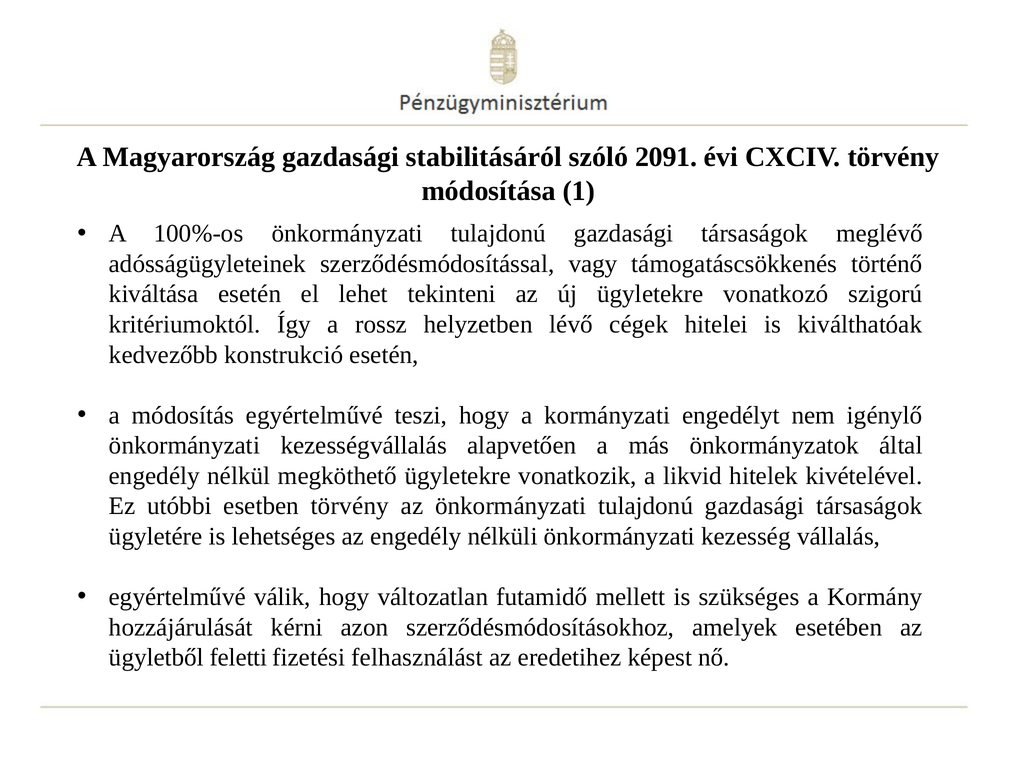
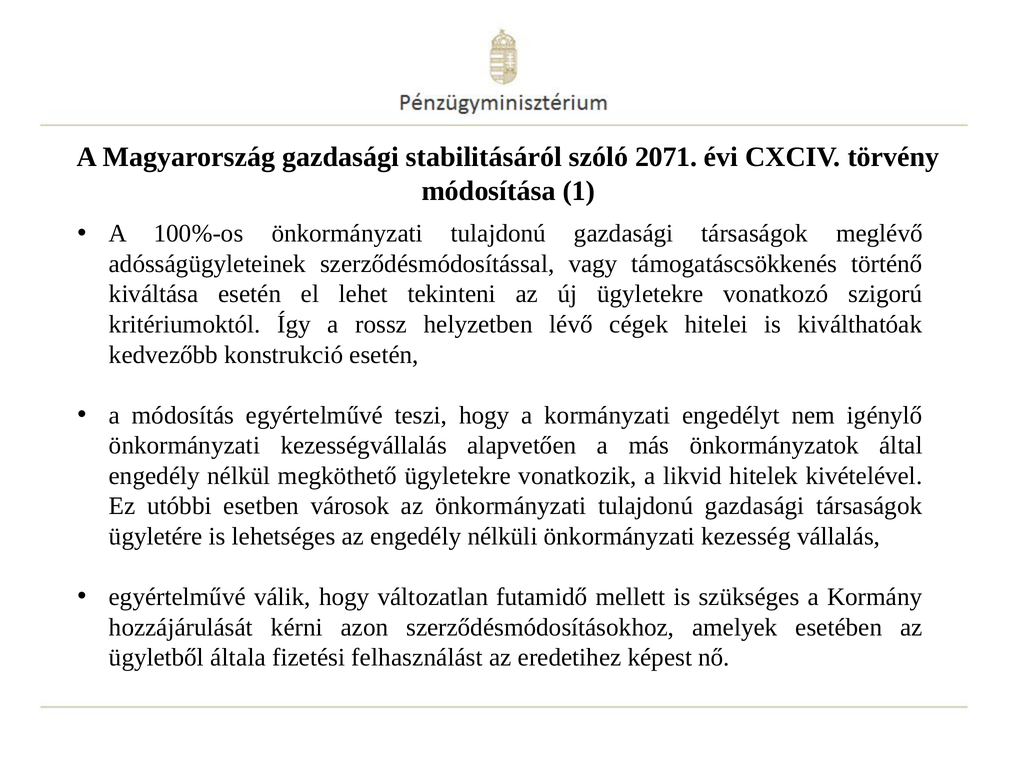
2091: 2091 -> 2071 (666, 157)
esetben törvény: törvény -> városok (350, 506)
feletti: feletti -> általa (238, 657)
